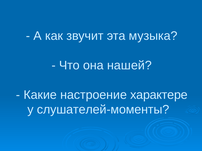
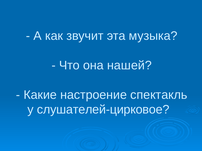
характере: характере -> спектакль (159, 95)
слушателей-моменты: слушателей-моменты -> слушателей-цирковое (103, 110)
